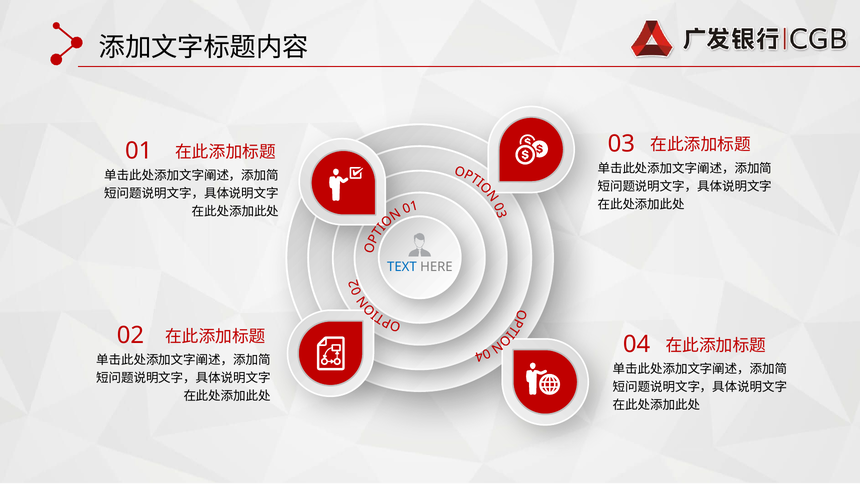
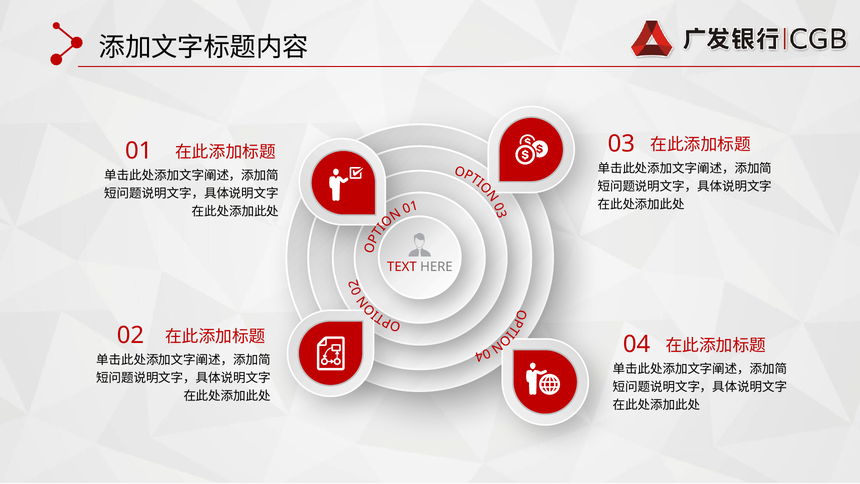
TEXT colour: blue -> red (402, 267)
